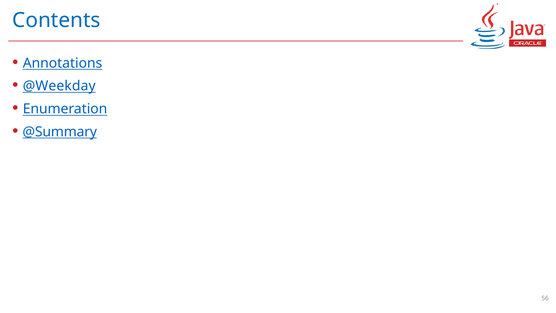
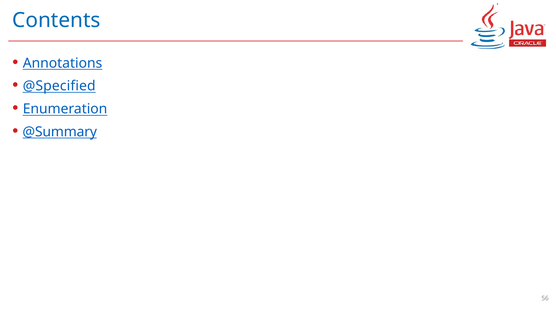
@Weekday: @Weekday -> @Specified (59, 86)
